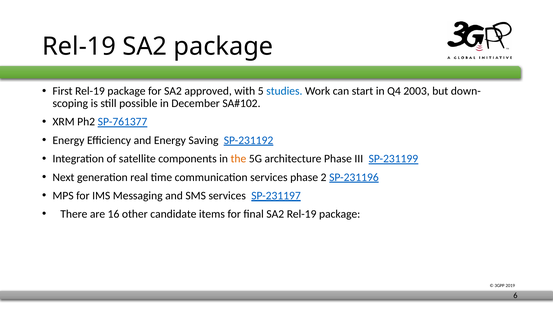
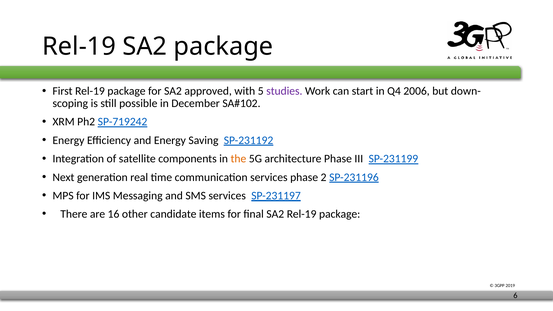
studies colour: blue -> purple (284, 91)
2003: 2003 -> 2006 (417, 91)
SP-761377: SP-761377 -> SP-719242 (123, 122)
